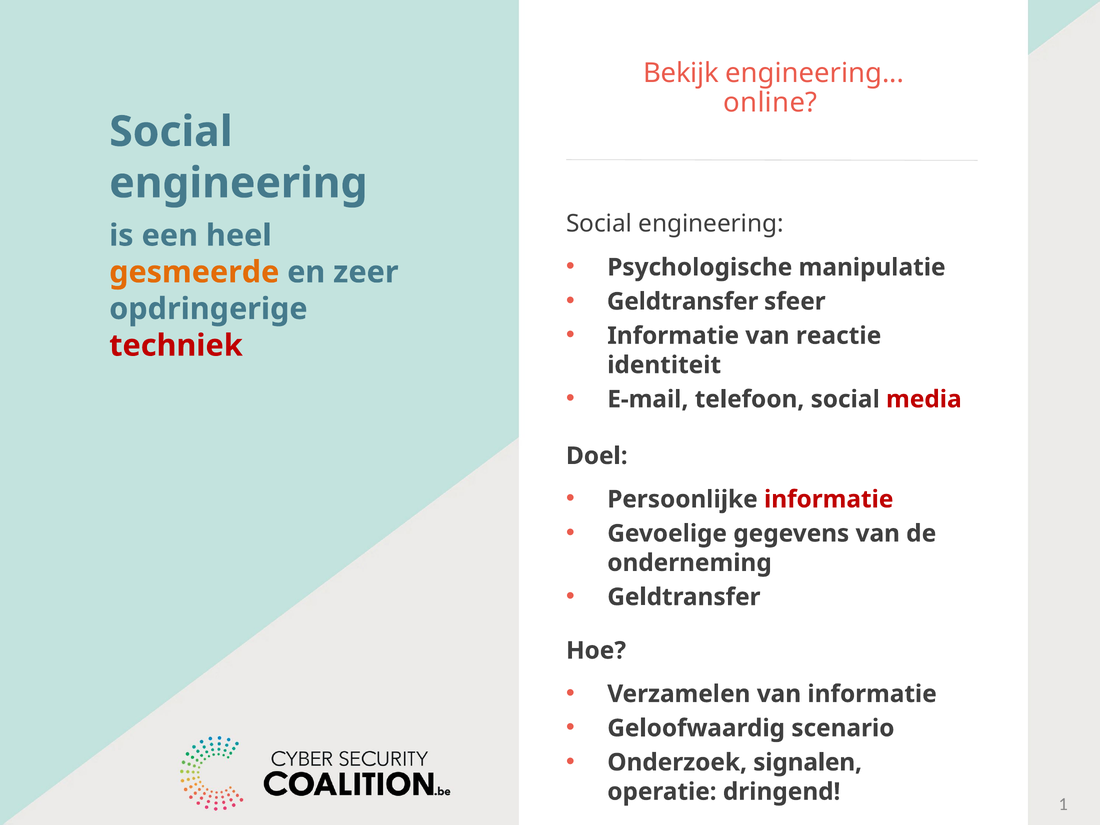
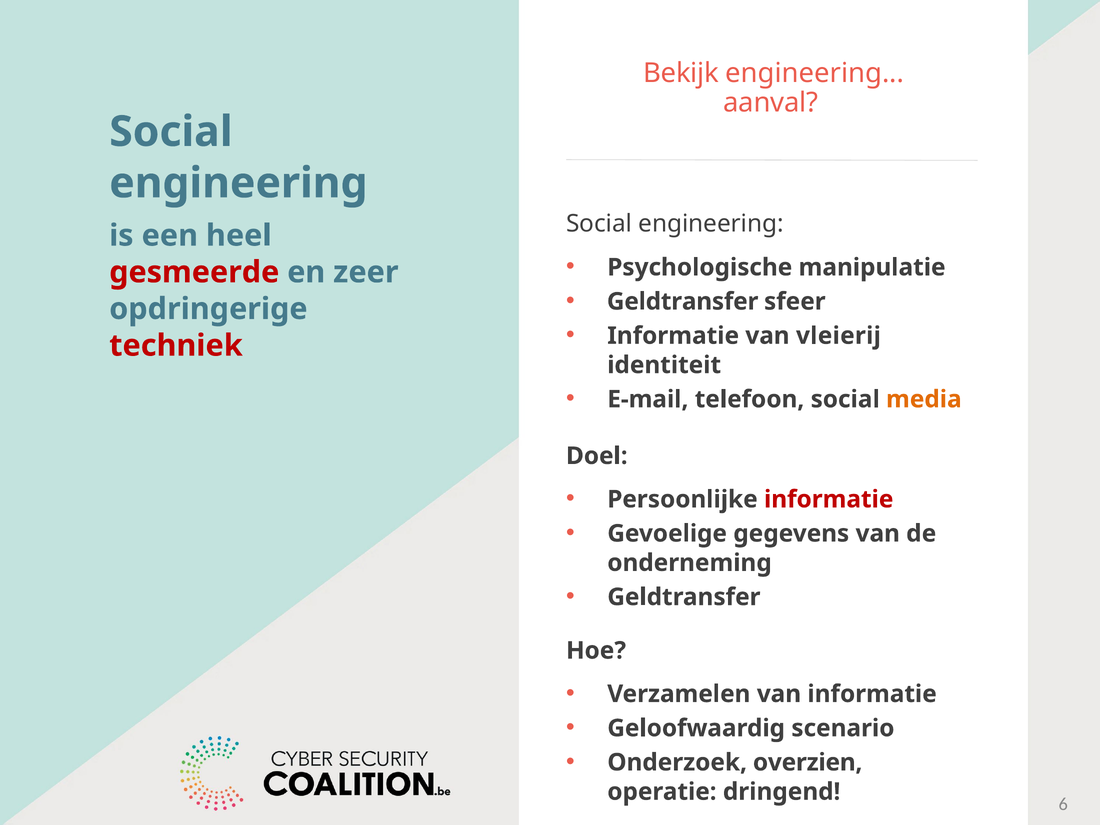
online: online -> aanval (771, 103)
gesmeerde colour: orange -> red (194, 272)
reactie: reactie -> vleierij (838, 336)
media colour: red -> orange (924, 399)
signalen: signalen -> overzien (808, 762)
1: 1 -> 6 (1063, 804)
